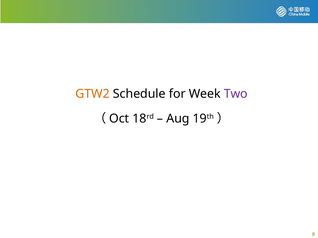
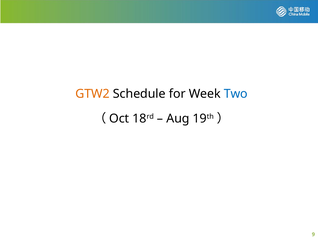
Two colour: purple -> blue (236, 94)
